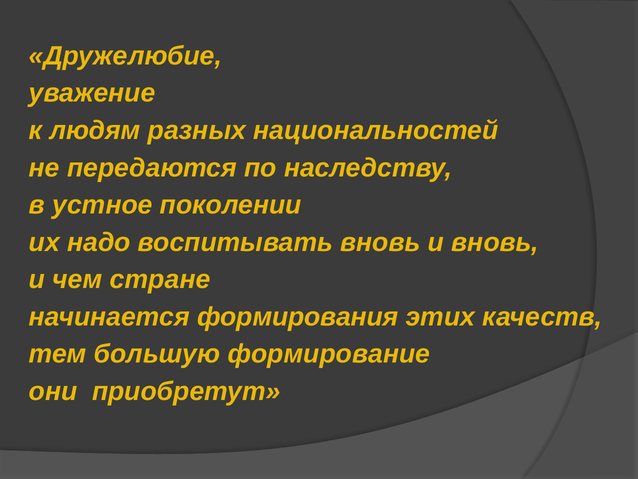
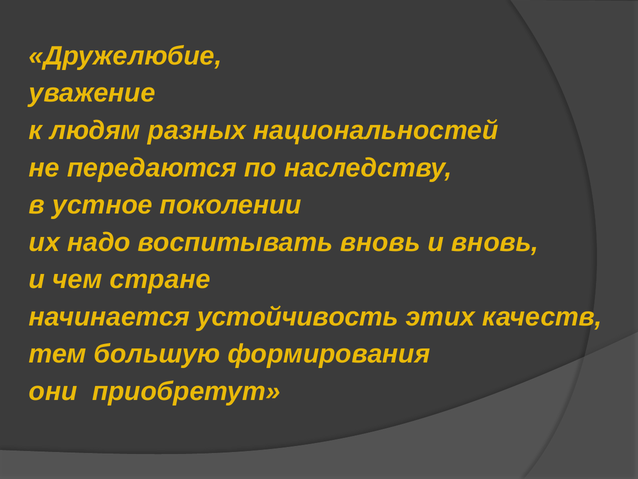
формирования: формирования -> устойчивость (298, 316)
формирование: формирование -> формирования (329, 354)
